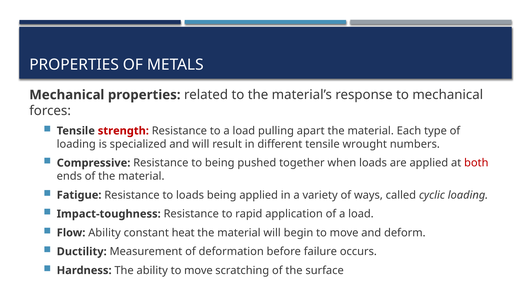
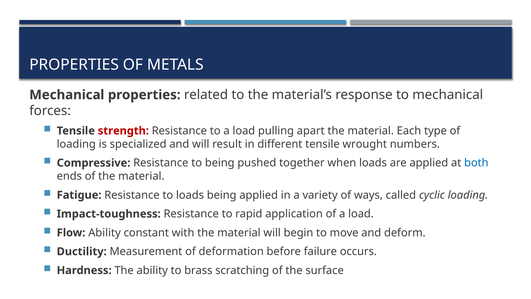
both colour: red -> blue (476, 163)
heat: heat -> with (183, 232)
ability to move: move -> brass (198, 270)
